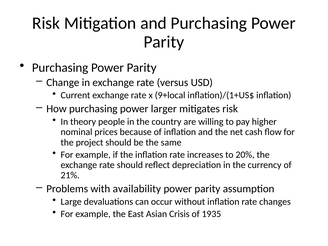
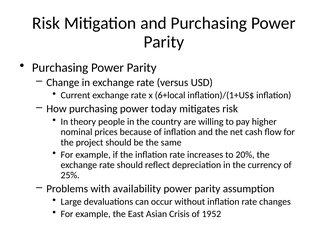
9+local: 9+local -> 6+local (170, 95)
larger: larger -> today (164, 109)
21%: 21% -> 25% (70, 175)
1935: 1935 -> 1952 (211, 214)
